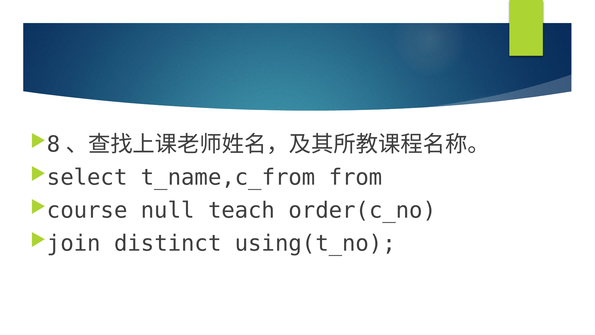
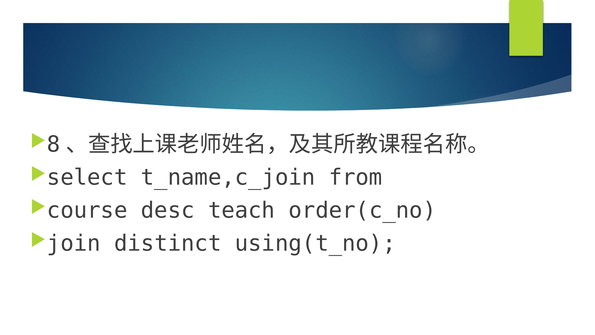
t_name,c_from: t_name,c_from -> t_name,c_join (228, 177)
null: null -> desc (168, 210)
